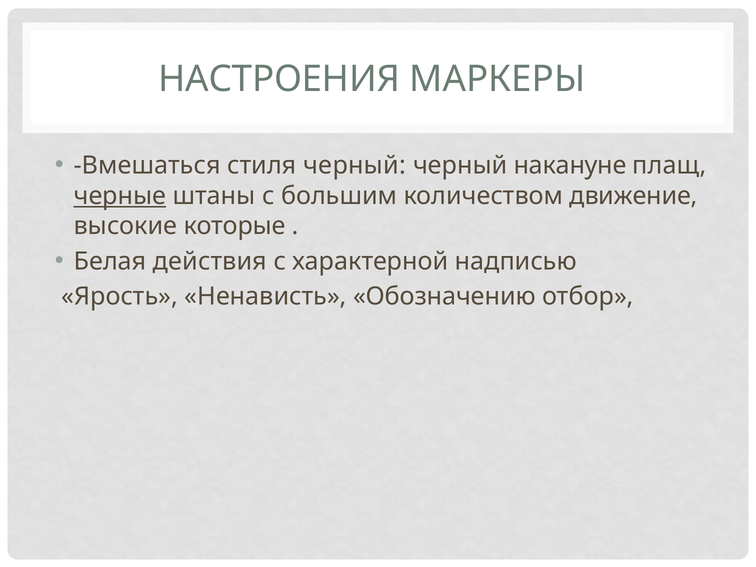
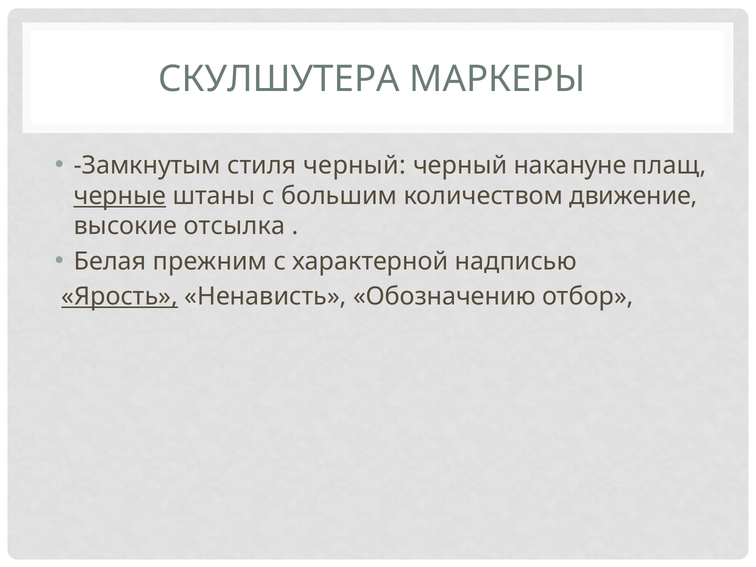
НАСТРОЕНИЯ: НАСТРОЕНИЯ -> СКУЛШУТЕРА (279, 79)
Вмешаться: Вмешаться -> Замкнутым (147, 166)
которые: которые -> отсылка (234, 226)
действия: действия -> прежним (210, 261)
Ярость underline: none -> present (120, 297)
